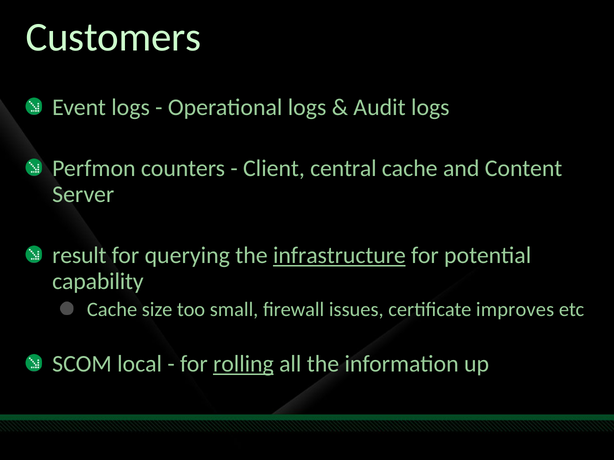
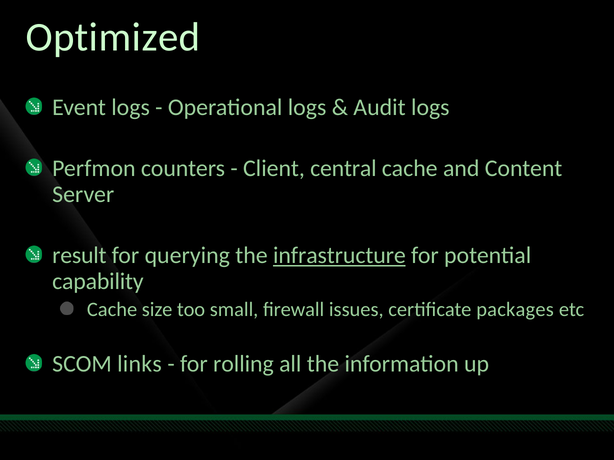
Customers: Customers -> Optimized (113, 37)
improves: improves -> packages (515, 310)
local: local -> links (139, 364)
rolling underline: present -> none (243, 364)
